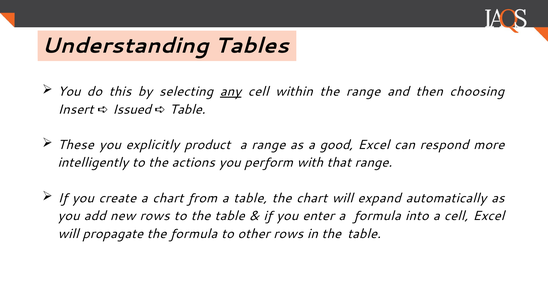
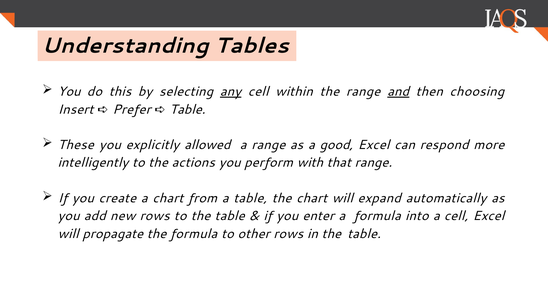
and underline: none -> present (398, 92)
Issued: Issued -> Prefer (132, 109)
product: product -> allowed (207, 145)
